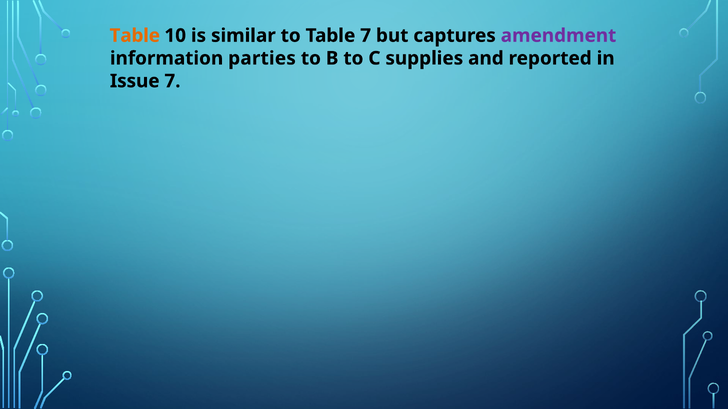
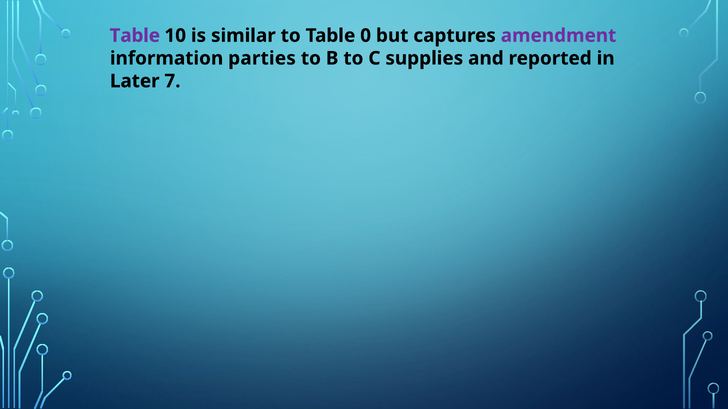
Table colour: orange -> purple (135, 36)
Table 7: 7 -> 0 (366, 36)
Issue: Issue -> Later (135, 81)
